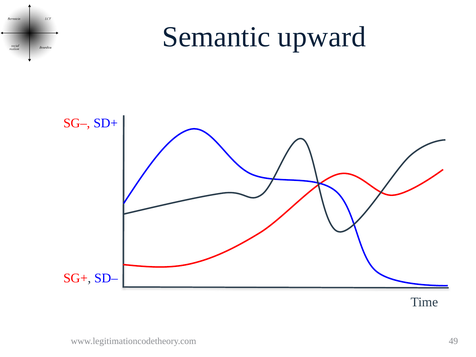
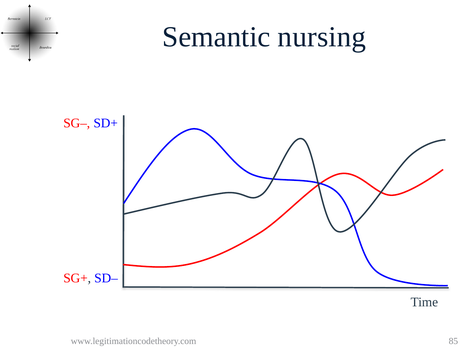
upward: upward -> nursing (322, 37)
49: 49 -> 85 (453, 341)
